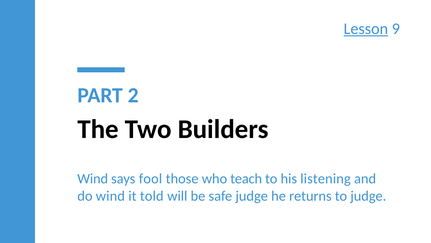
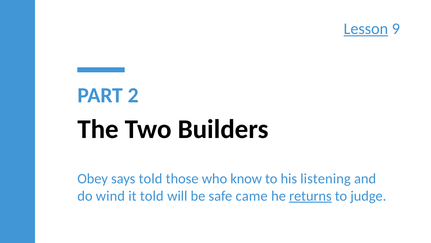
Wind: Wind -> Obey (93, 178)
says fool: fool -> told (151, 178)
teach: teach -> know (246, 178)
safe judge: judge -> came (252, 196)
returns underline: none -> present (310, 196)
